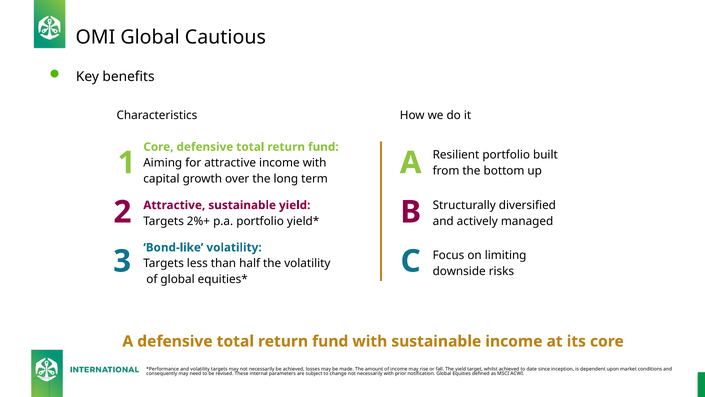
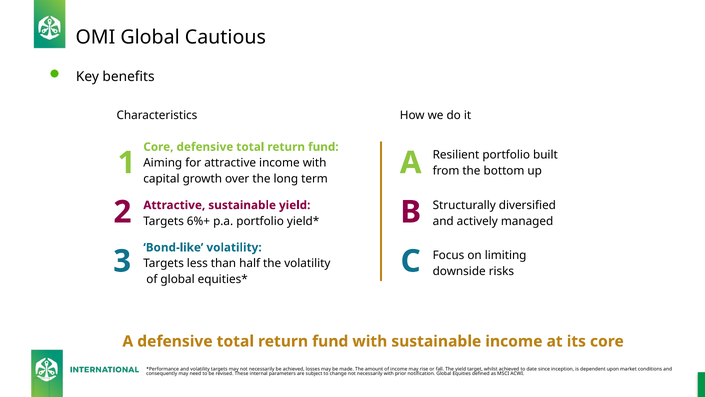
2%+: 2%+ -> 6%+ (198, 221)
